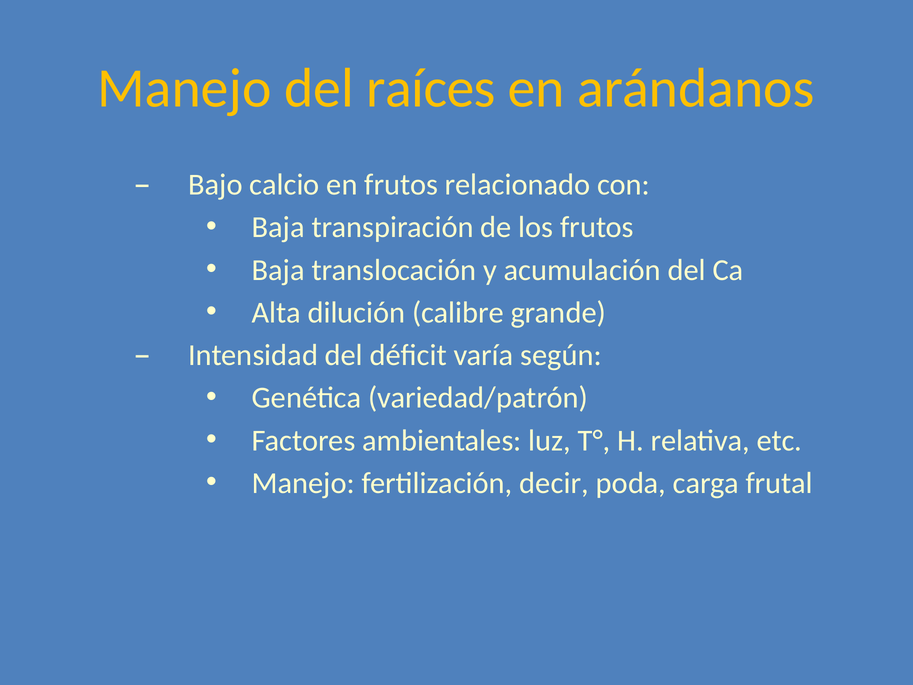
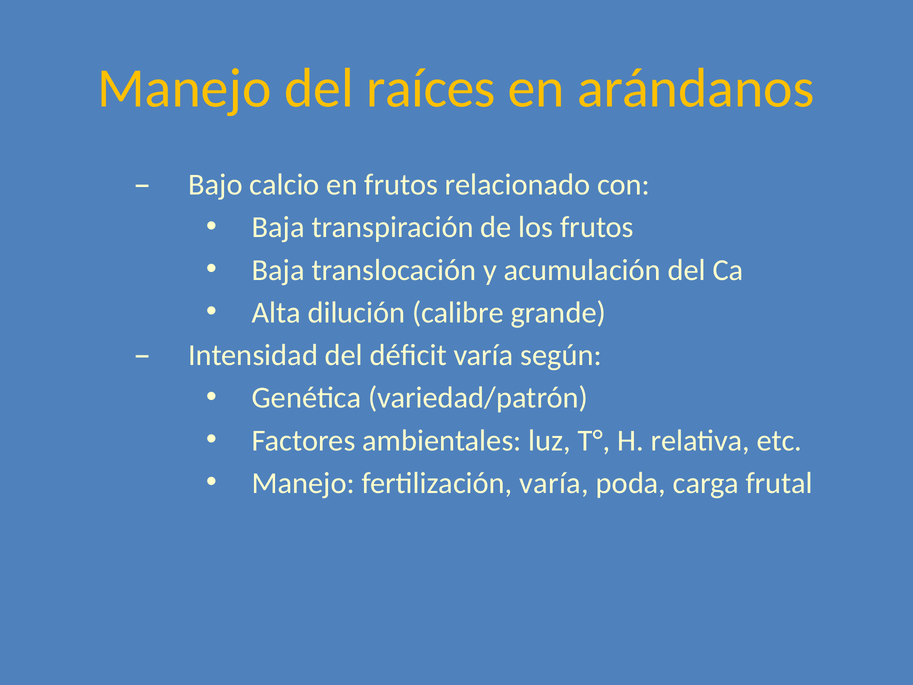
fertilización decir: decir -> varía (554, 483)
